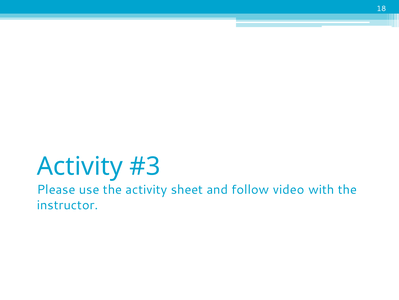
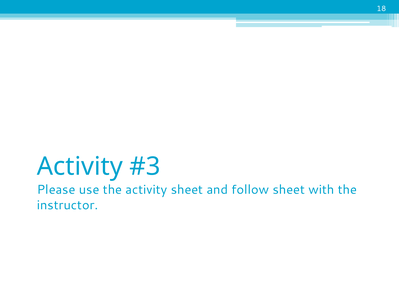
follow video: video -> sheet (289, 189)
